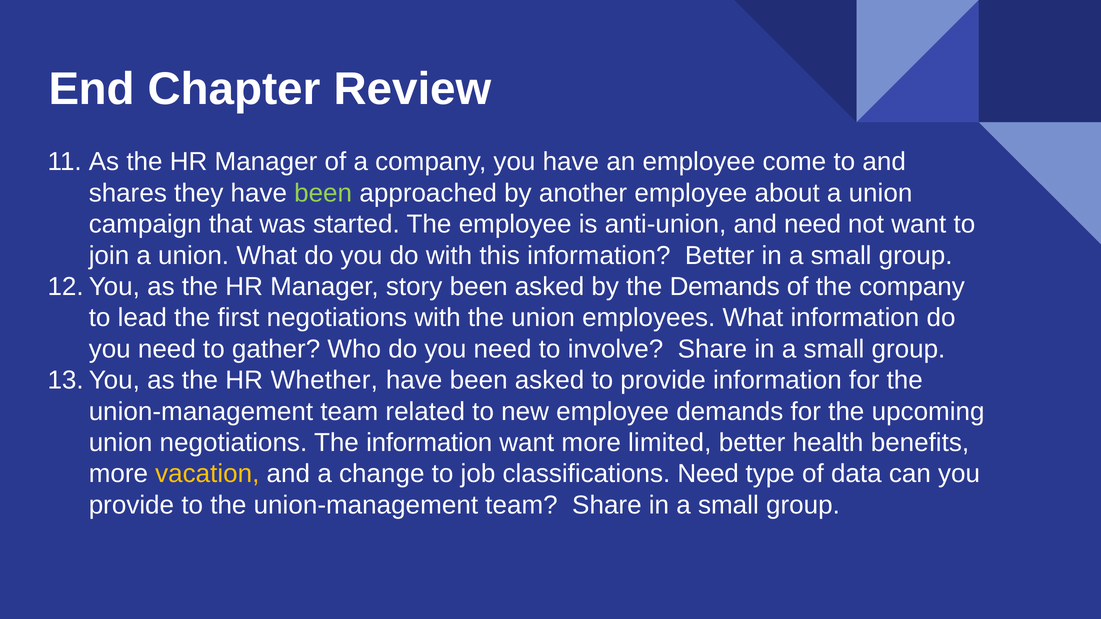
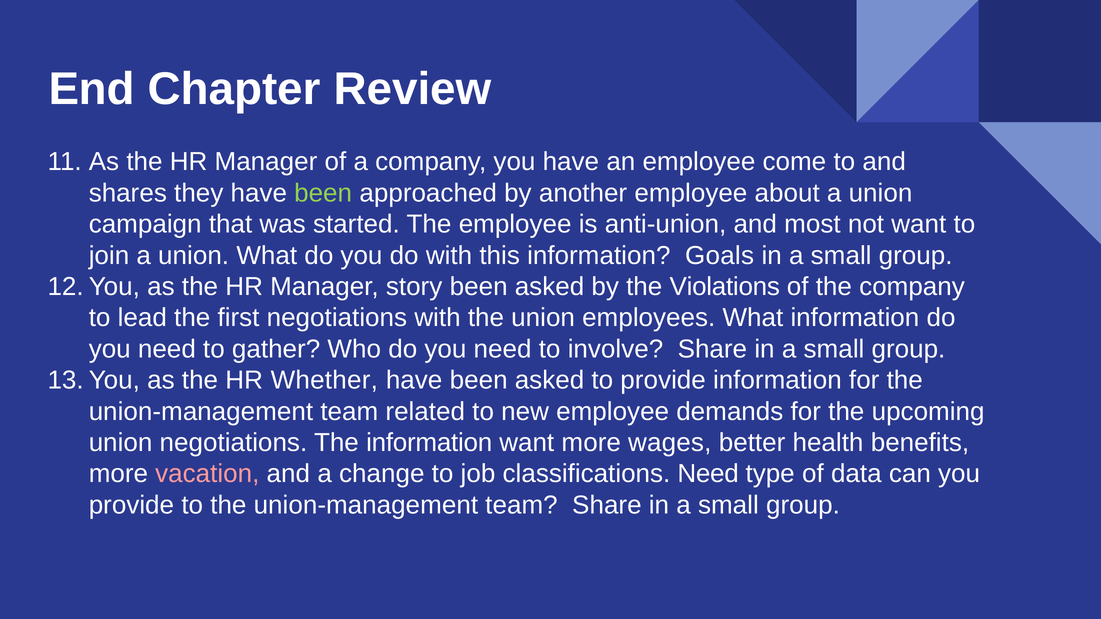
and need: need -> most (812, 224)
information Better: Better -> Goals (720, 256)
the Demands: Demands -> Violations (725, 287)
limited: limited -> wages (670, 443)
vacation colour: yellow -> pink (207, 474)
